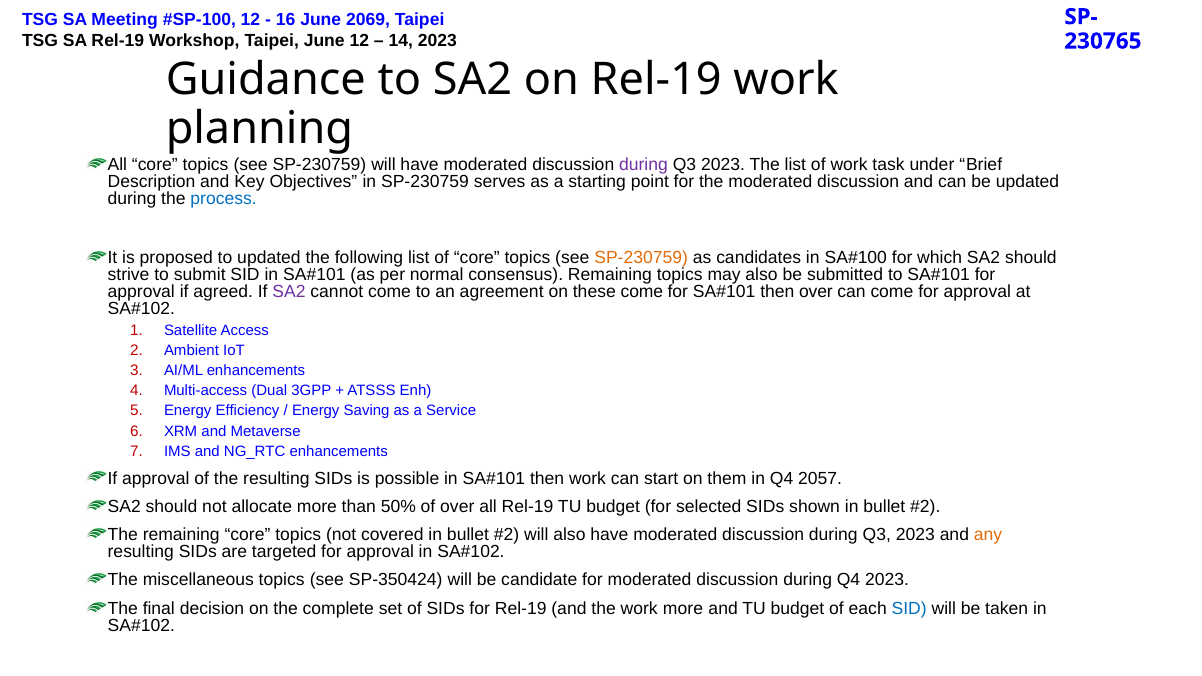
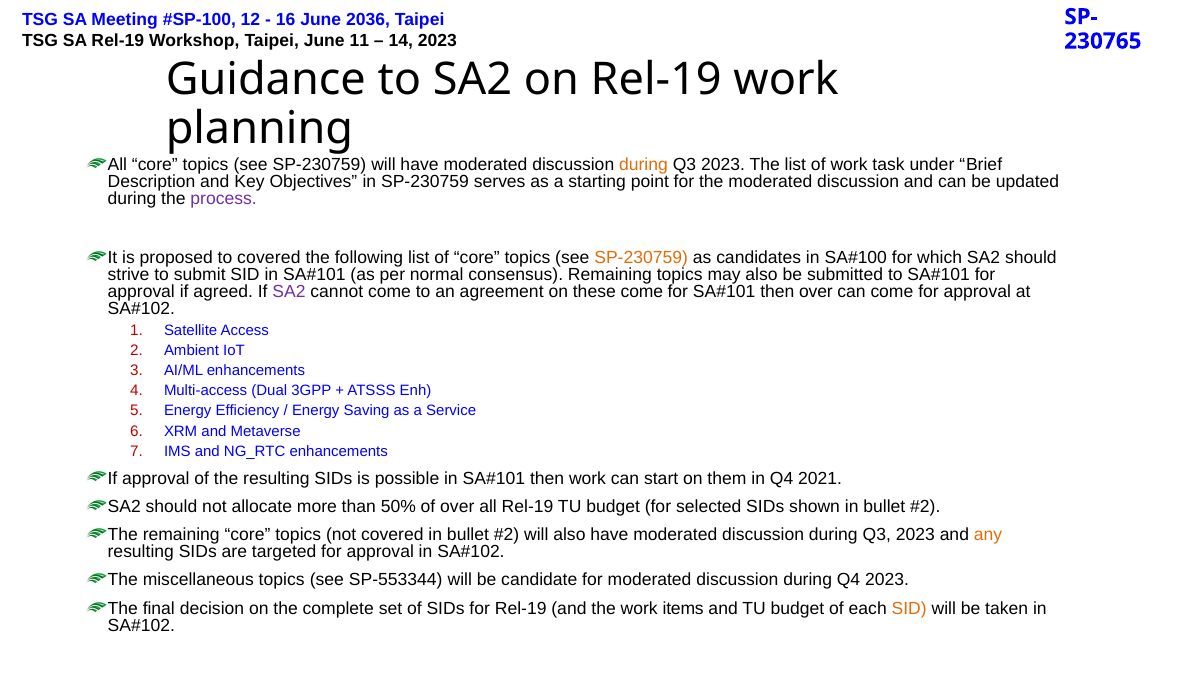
2069: 2069 -> 2036 (368, 20)
June 12: 12 -> 11 (359, 41)
during colour: purple -> orange (643, 165)
process colour: blue -> purple (224, 199)
to updated: updated -> covered (269, 258)
2057: 2057 -> 2021 (820, 478)
SP-350424: SP-350424 -> SP-553344 (396, 580)
work more: more -> items (683, 609)
SID colour: blue -> orange (909, 609)
